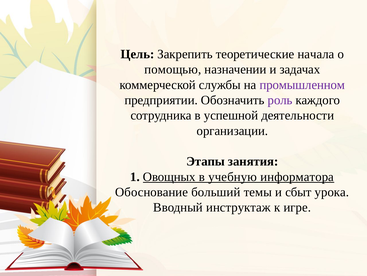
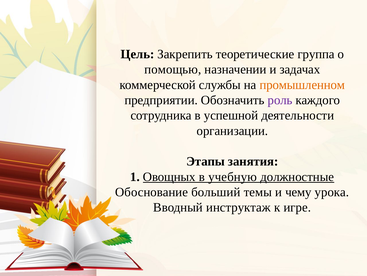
начала: начала -> группа (316, 54)
промышленном colour: purple -> orange (302, 85)
информатора: информатора -> должностные (297, 176)
сбыт: сбыт -> чему (298, 192)
